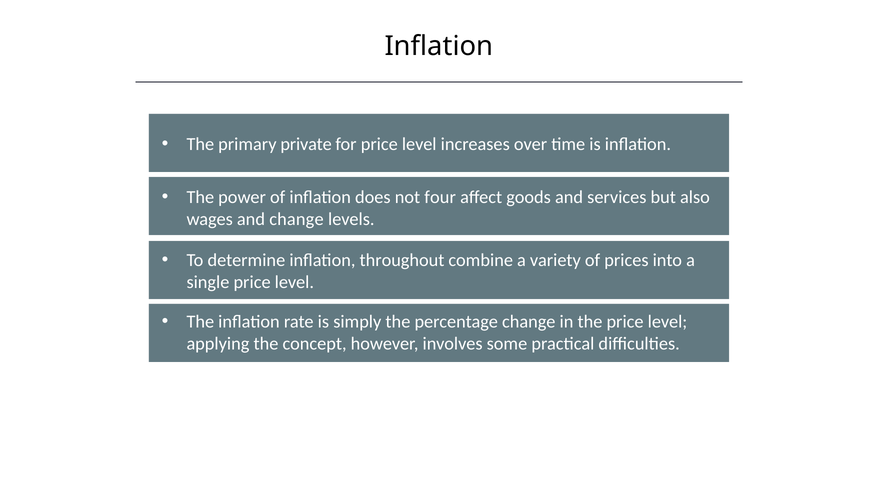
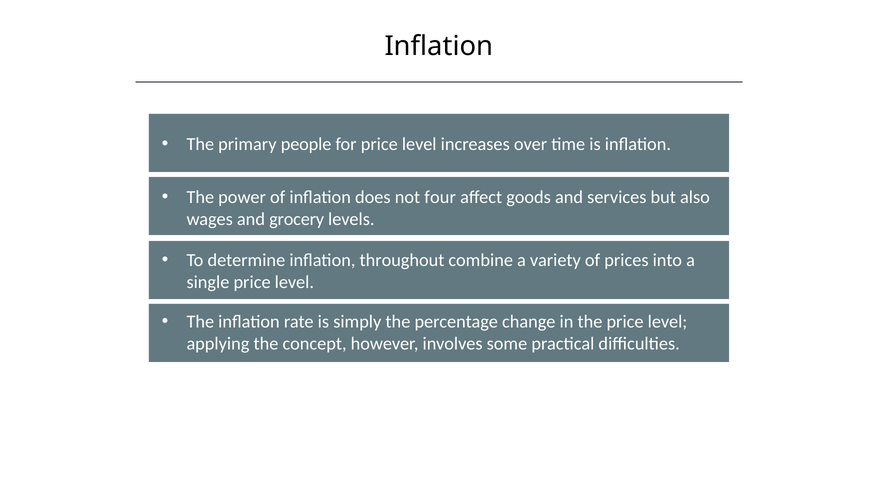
private: private -> people (306, 144)
and change: change -> grocery (297, 219)
